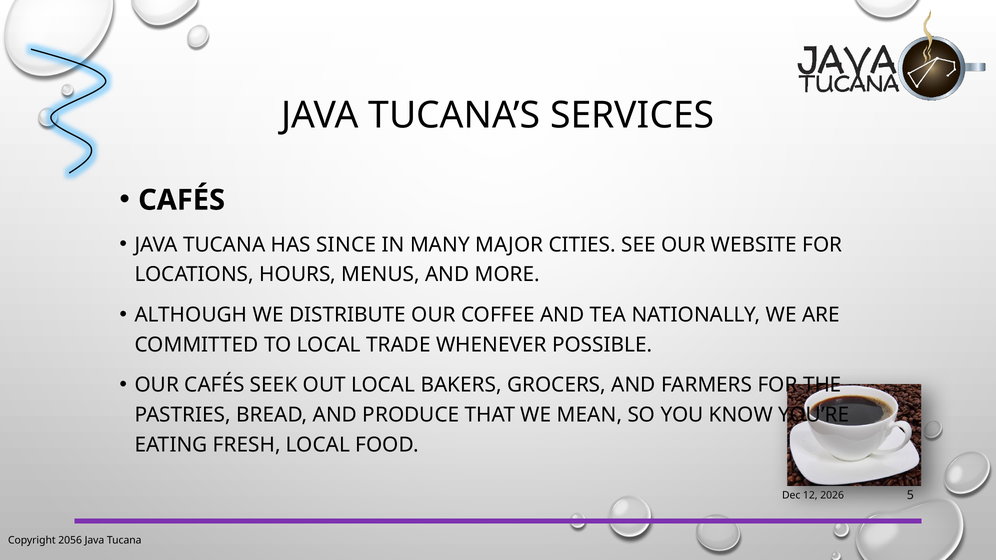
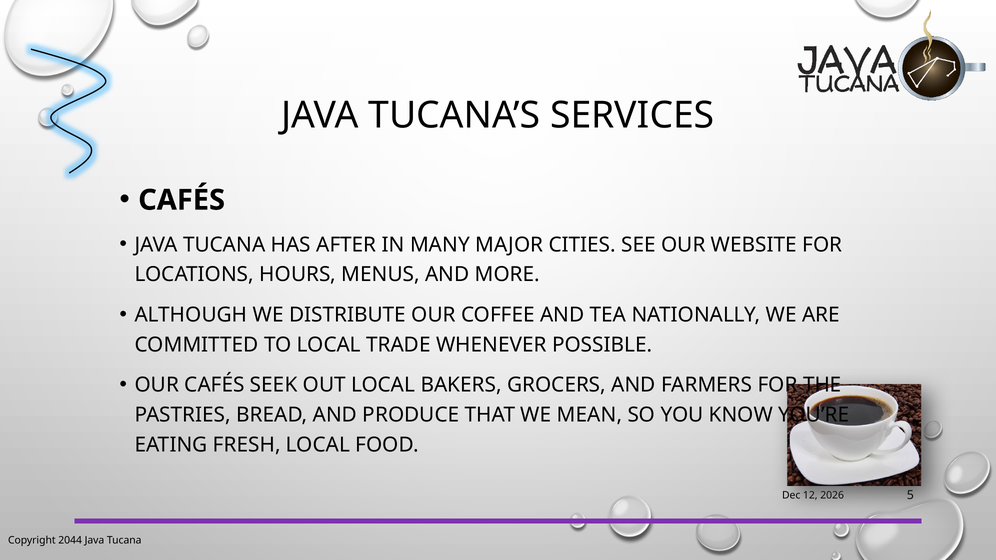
SINCE: SINCE -> AFTER (346, 245)
2056: 2056 -> 2044 (70, 540)
